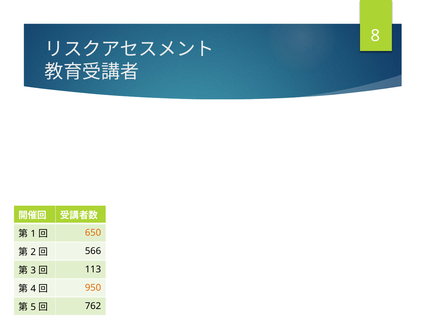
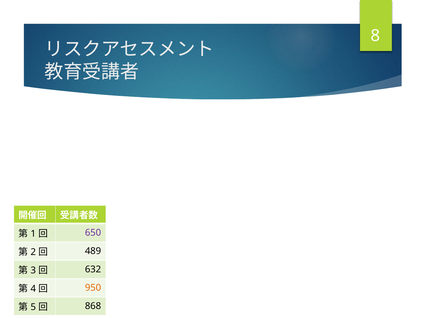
650 colour: orange -> purple (93, 233)
566: 566 -> 489 (93, 252)
113: 113 -> 632 (93, 270)
762: 762 -> 868 (93, 307)
